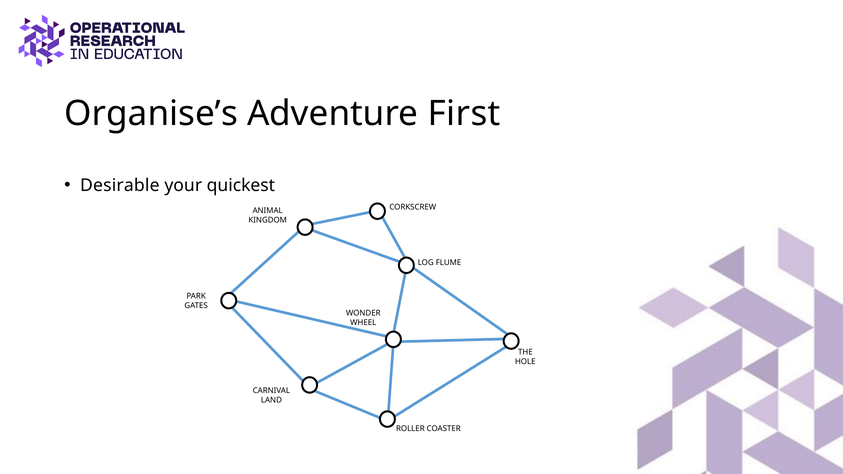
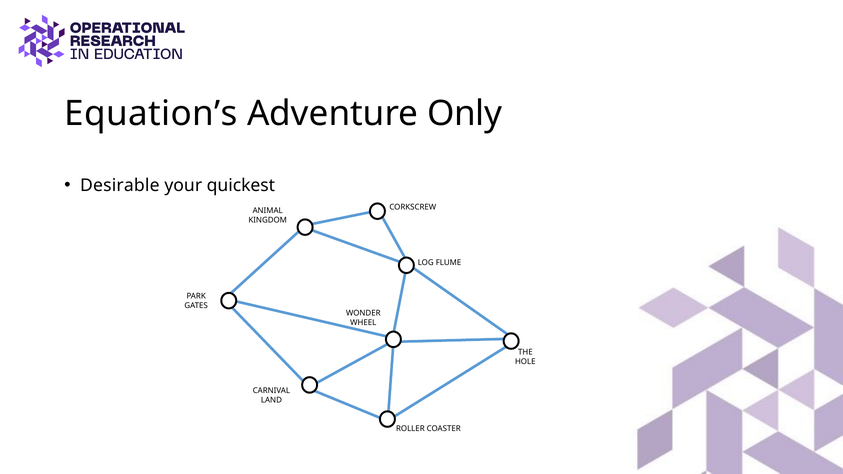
Organise’s: Organise’s -> Equation’s (151, 114)
First: First -> Only (465, 114)
